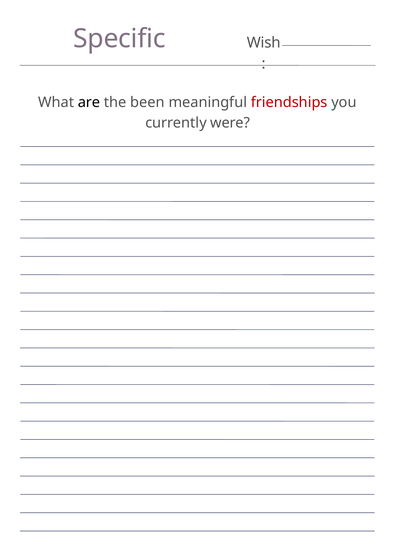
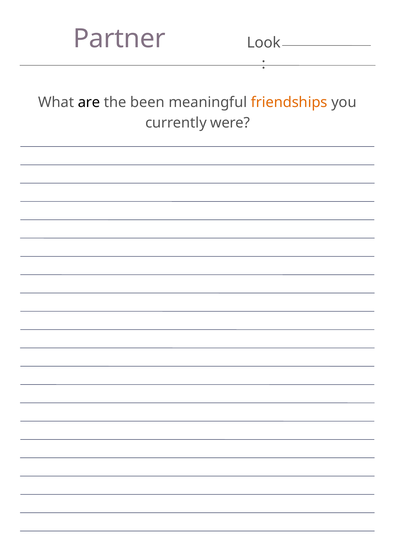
Specific: Specific -> Partner (119, 39)
Wish: Wish -> Look (264, 43)
friendships colour: red -> orange (289, 102)
